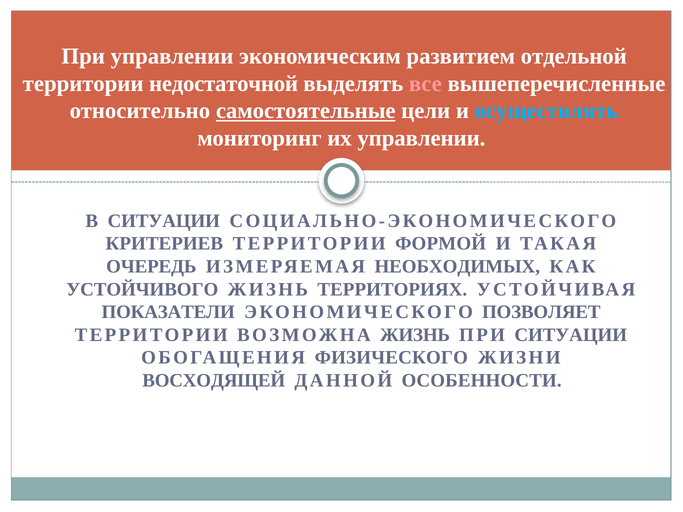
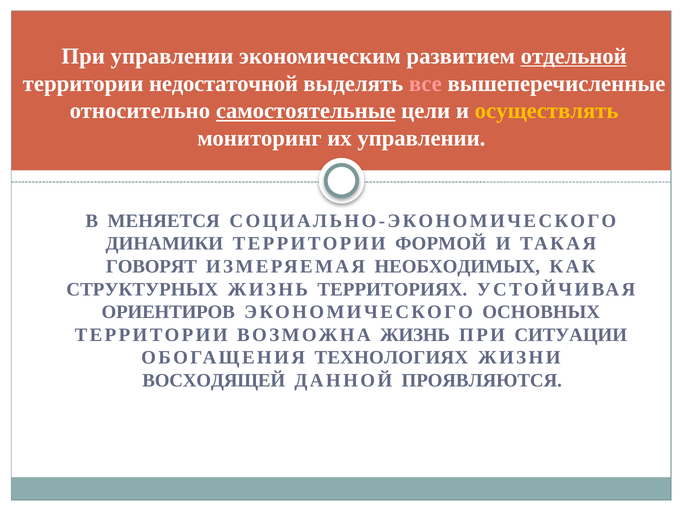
отдельной underline: none -> present (574, 56)
осуществлять colour: light blue -> yellow (547, 111)
В СИТУАЦИИ: СИТУАЦИИ -> МЕНЯЕТСЯ (164, 221)
КРИТЕРИЕВ: КРИТЕРИЕВ -> ДИНАМИКИ (164, 244)
ОЧЕРЕДЬ: ОЧЕРЕДЬ -> ГОВОРЯТ (151, 267)
УСТОЙЧИВОГО: УСТОЙЧИВОГО -> СТРУКТУРНЫХ (142, 289)
ПОКАЗАТЕЛИ: ПОКАЗАТЕЛИ -> ОРИЕНТИРОВ (168, 312)
ПОЗВОЛЯЕТ: ПОЗВОЛЯЕТ -> ОСНОВНЫХ (541, 312)
ФИЗИЧЕСКОГО: ФИЗИЧЕСКОГО -> ТЕХНОЛОГИЯХ (391, 358)
ОСОБЕННОСТИ: ОСОБЕННОСТИ -> ПРОЯВЛЯЮТСЯ (482, 381)
